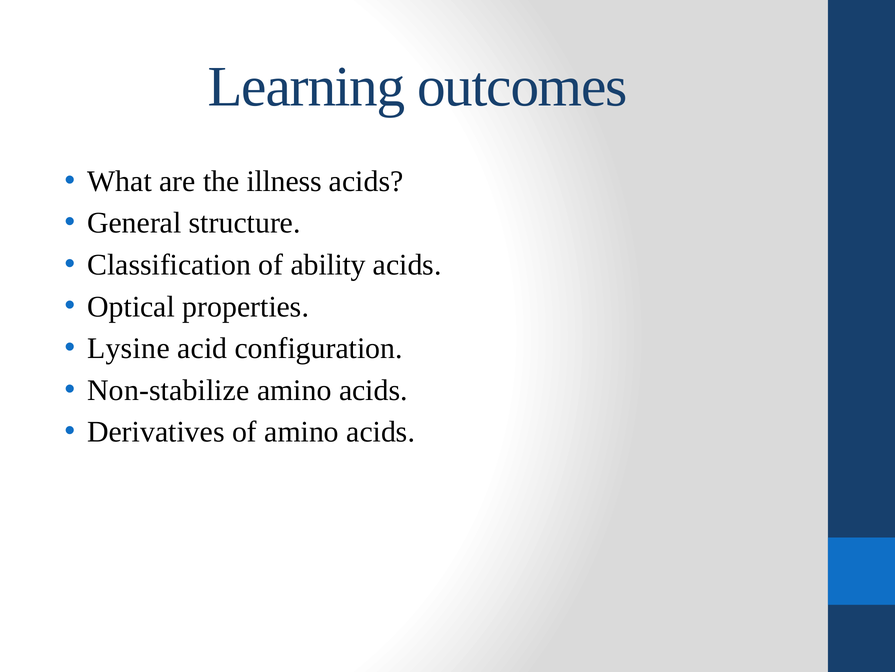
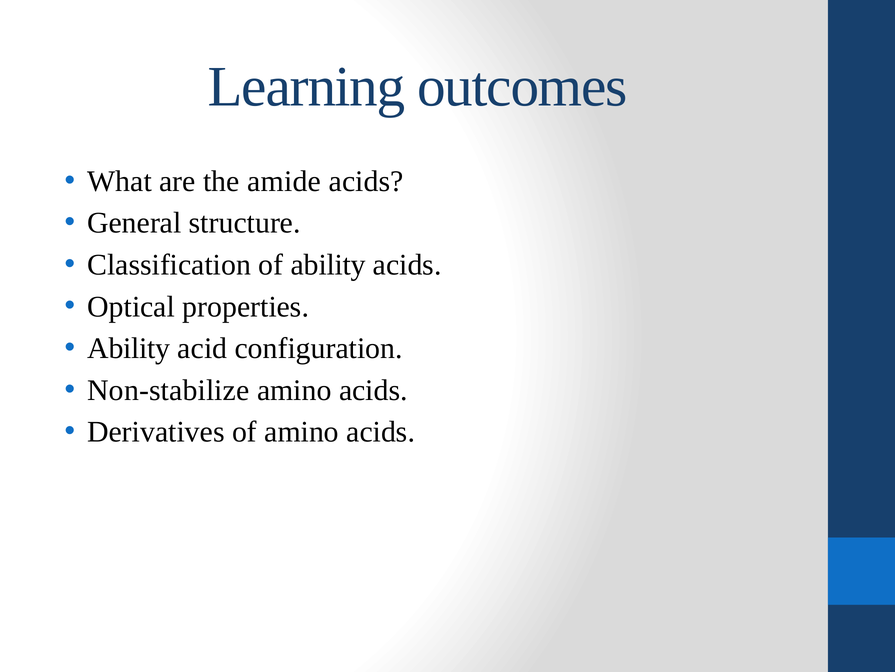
illness: illness -> amide (284, 181)
Lysine: Lysine -> Ability (129, 348)
